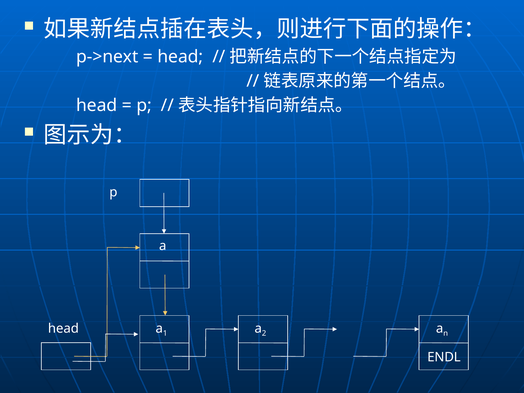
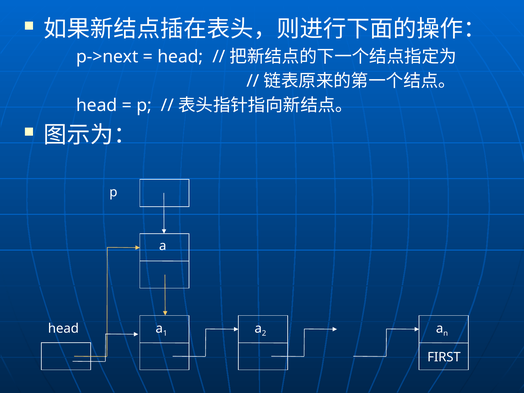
ENDL: ENDL -> FIRST (444, 357)
